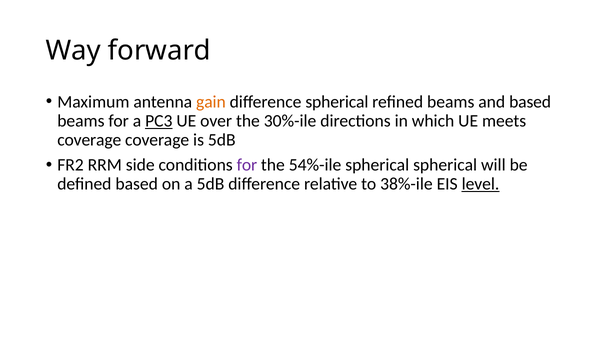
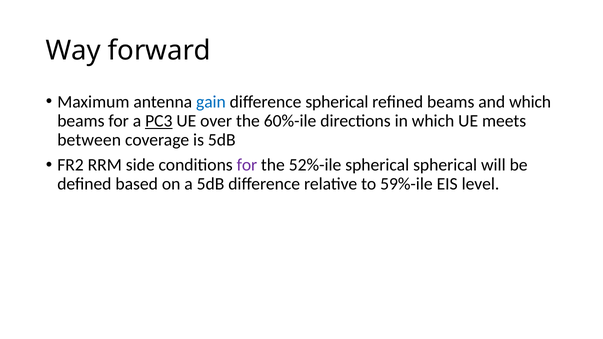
gain colour: orange -> blue (211, 102)
and based: based -> which (530, 102)
30%-ile: 30%-ile -> 60%-ile (290, 121)
coverage: coverage -> between (89, 140)
54%-ile: 54%-ile -> 52%-ile (315, 165)
38%-ile: 38%-ile -> 59%-ile (406, 184)
level underline: present -> none (480, 184)
